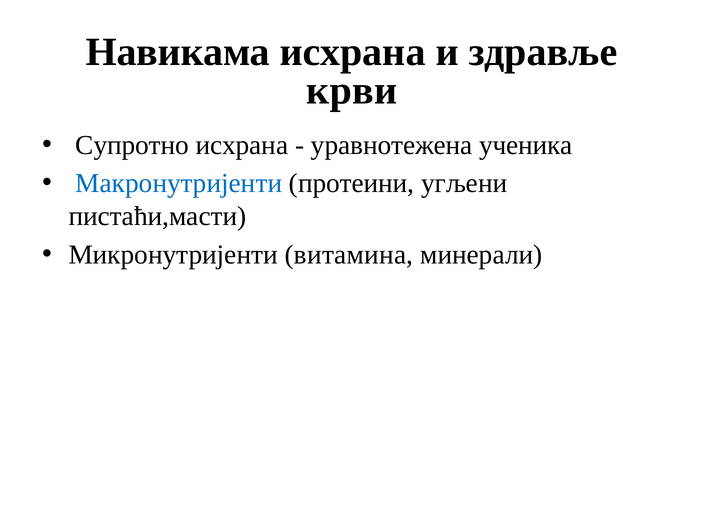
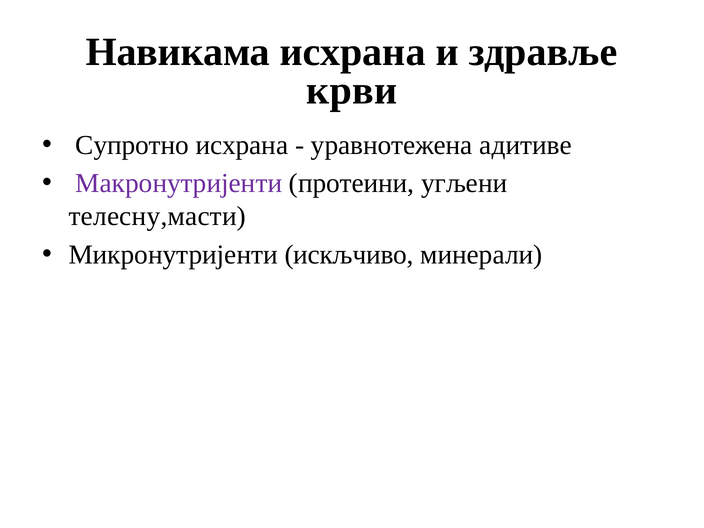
ученика: ученика -> адитиве (526, 145)
Макронутријенти colour: blue -> purple (179, 183)
пистаћи,масти: пистаћи,масти -> телесну,масти (157, 216)
витамина: витамина -> искљчиво (349, 255)
